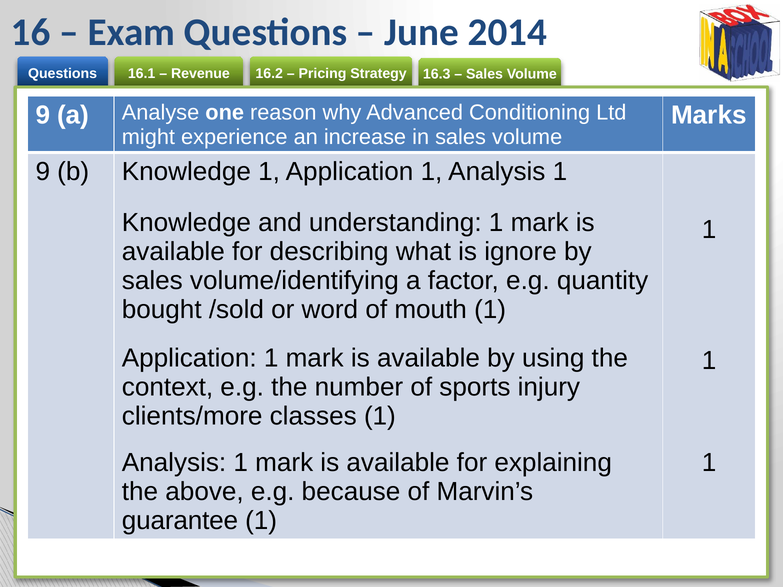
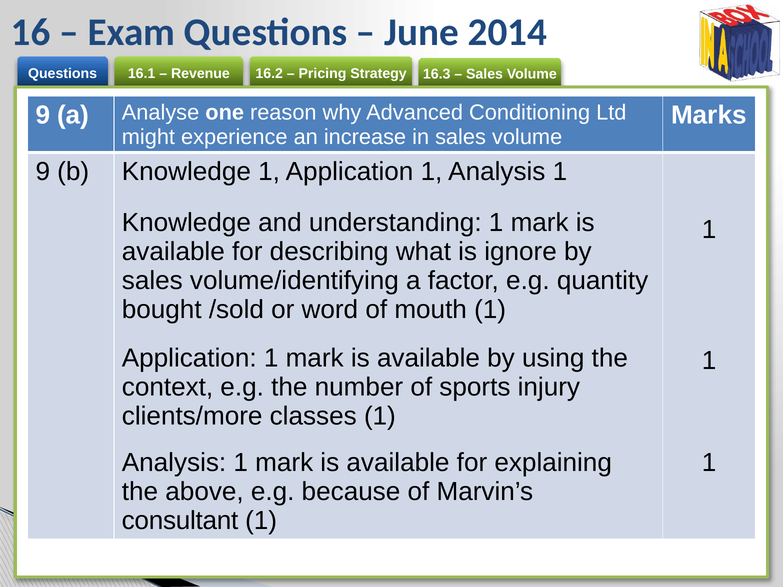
guarantee: guarantee -> consultant (180, 521)
